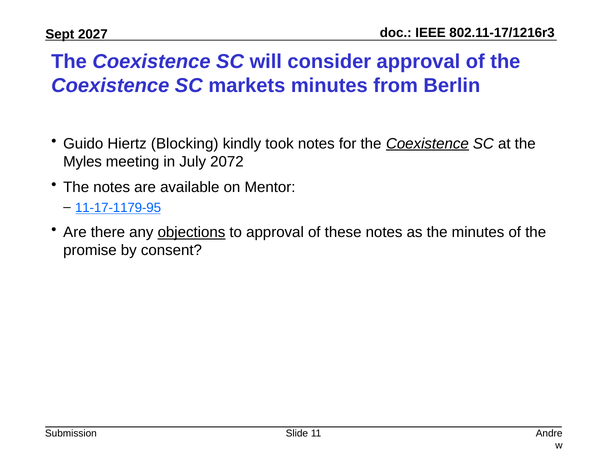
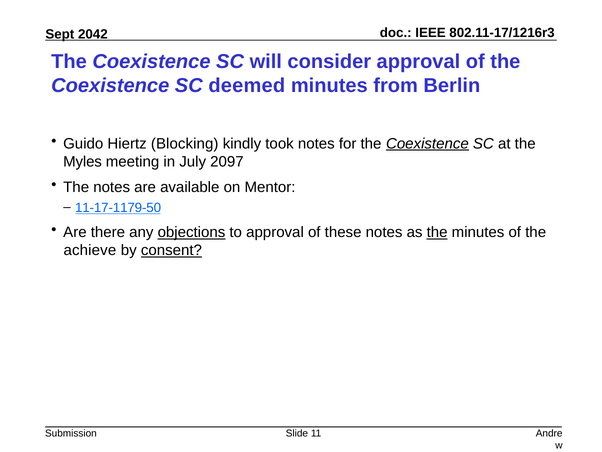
2027: 2027 -> 2042 (93, 34)
markets: markets -> deemed (247, 86)
2072: 2072 -> 2097 (227, 162)
11-17-1179-95: 11-17-1179-95 -> 11-17-1179-50 (118, 207)
the underline: none -> present (437, 232)
promise: promise -> achieve (90, 250)
consent underline: none -> present (171, 250)
